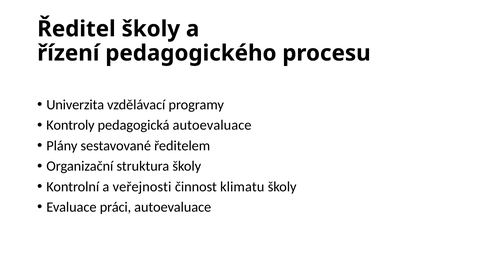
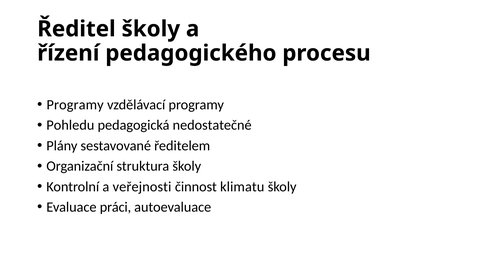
Univerzita: Univerzita -> Programy (75, 105)
Kontroly: Kontroly -> Pohledu (70, 125)
pedagogická autoevaluace: autoevaluace -> nedostatečné (212, 125)
